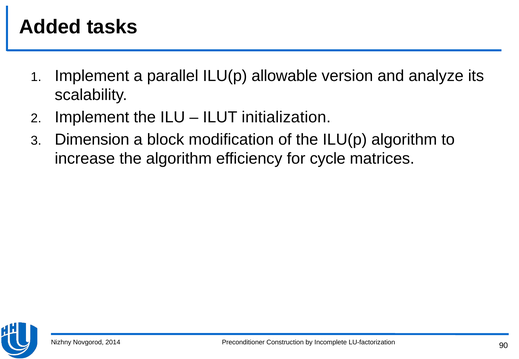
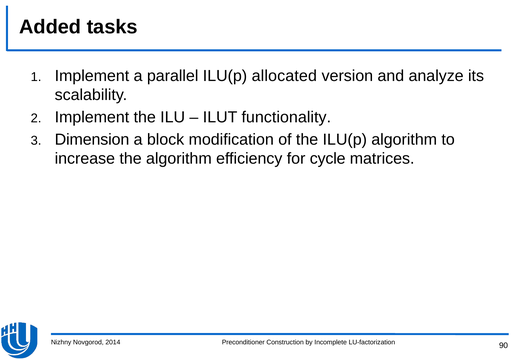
allowable: allowable -> allocated (284, 76)
initialization: initialization -> functionality (286, 117)
